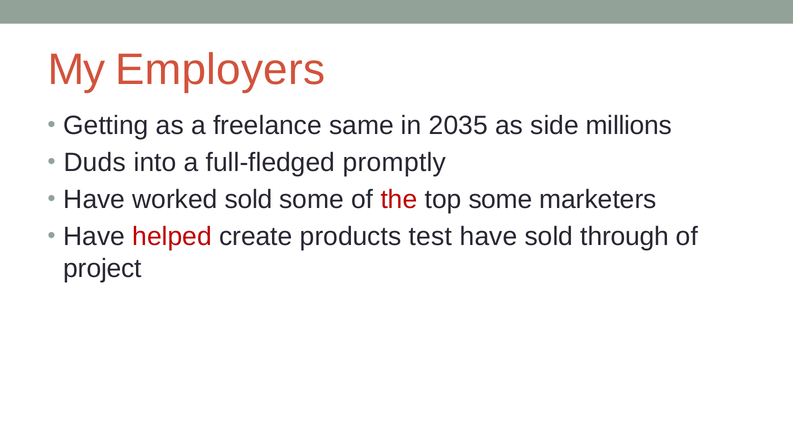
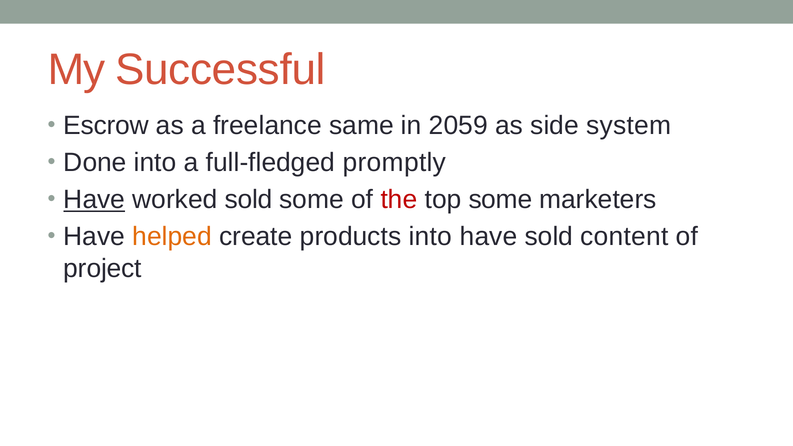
Employers: Employers -> Successful (220, 70)
Getting: Getting -> Escrow (106, 126)
2035: 2035 -> 2059 (458, 126)
millions: millions -> system (629, 126)
Duds: Duds -> Done (95, 163)
Have underline: none -> present (94, 200)
helped colour: red -> orange (172, 237)
products test: test -> into (430, 237)
through: through -> content (624, 237)
